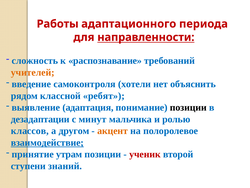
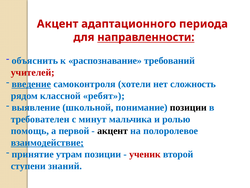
Работы: Работы -> Акцент (58, 24)
сложность: сложность -> объяснить (35, 61)
учителей colour: orange -> red (33, 72)
введение underline: none -> present (31, 84)
объяснить: объяснить -> сложность (193, 84)
адаптация: адаптация -> школьной (88, 107)
дезадаптации: дезадаптации -> требователен (40, 119)
классов: классов -> помощь (30, 131)
другом: другом -> первой (74, 131)
акцент colour: orange -> black (113, 131)
